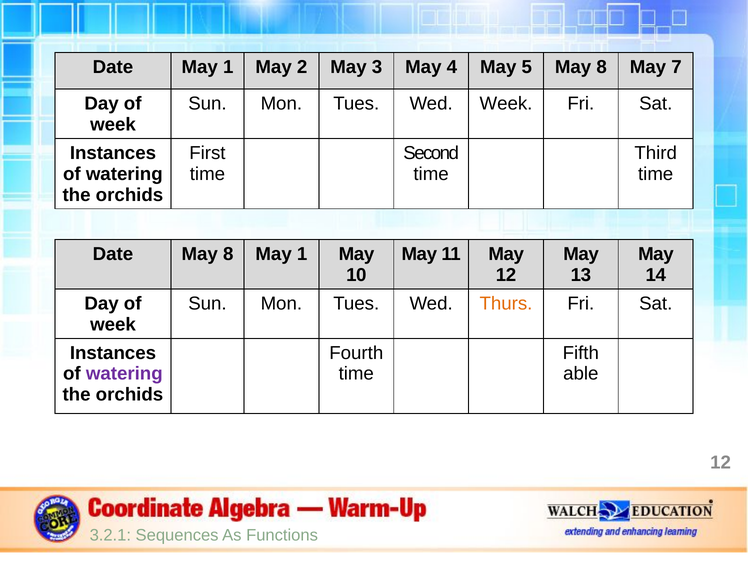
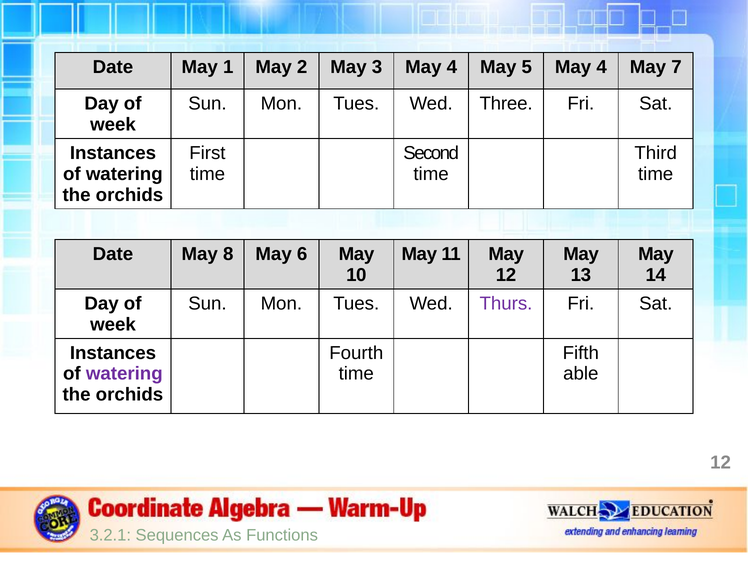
5 May 8: 8 -> 4 (602, 67)
Wed Week: Week -> Three (506, 104)
8 May 1: 1 -> 6 (302, 254)
Thurs colour: orange -> purple (506, 303)
